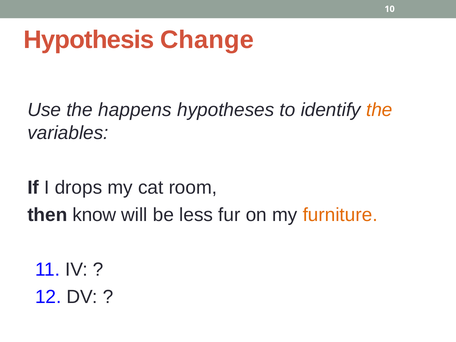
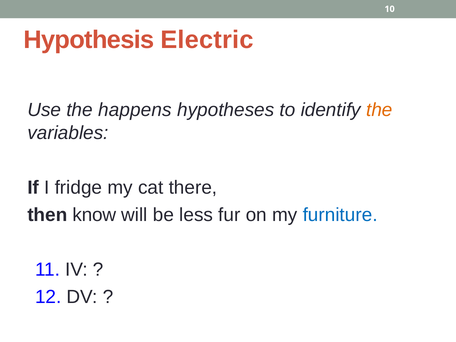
Change: Change -> Electric (207, 40)
drops: drops -> fridge (78, 188)
room: room -> there (193, 188)
furniture colour: orange -> blue (340, 215)
